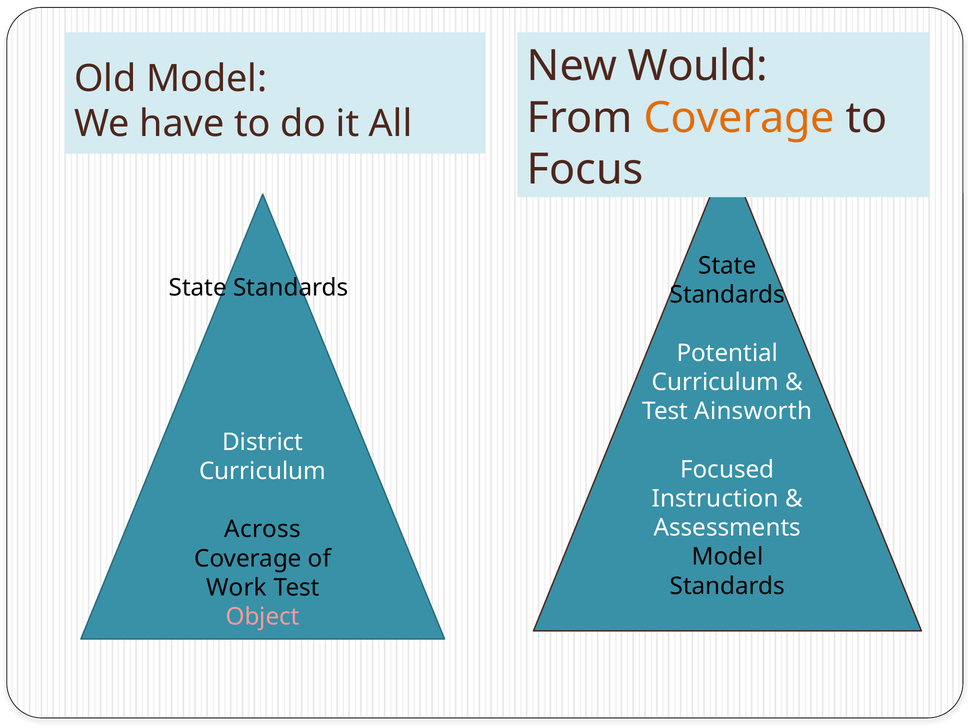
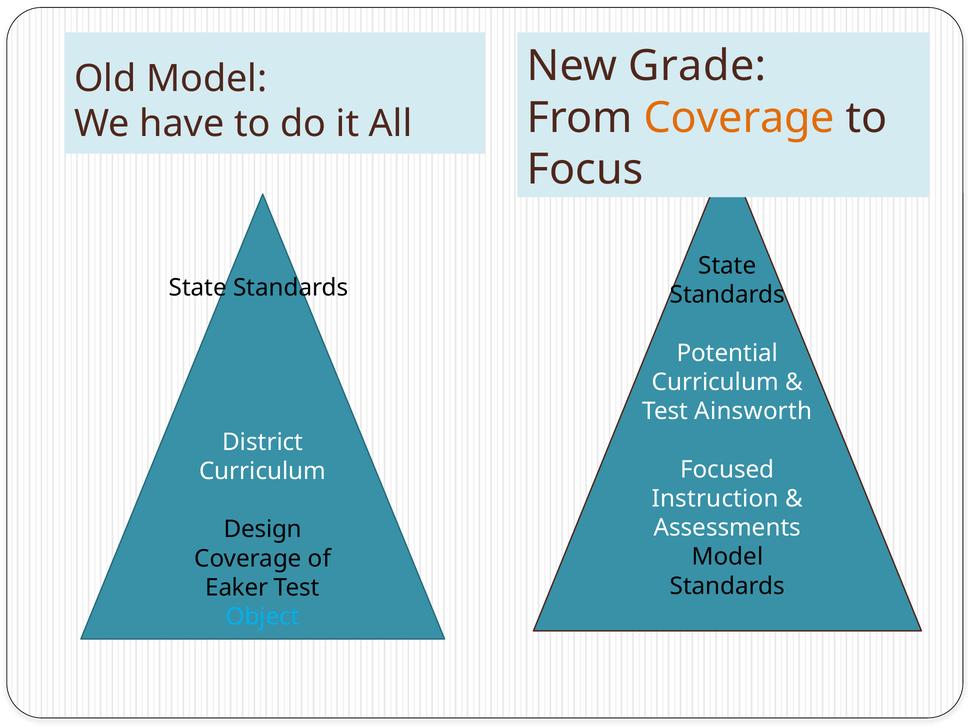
Would: Would -> Grade (697, 66)
Across: Across -> Design (263, 529)
Work: Work -> Eaker (237, 587)
Object colour: pink -> light blue (263, 616)
